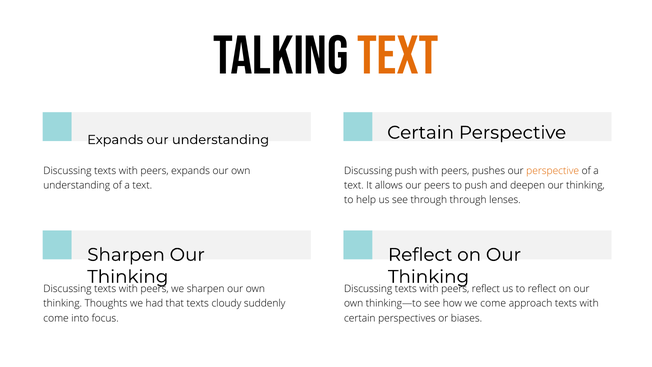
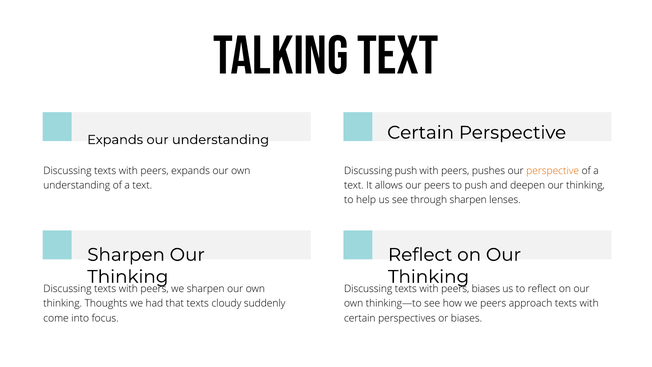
text colour: orange -> black (398, 56)
through through: through -> sharpen (468, 200)
reflect: reflect -> biases (486, 289)
we come: come -> peers (493, 303)
